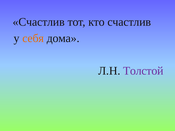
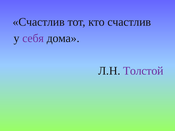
себя colour: orange -> purple (33, 38)
